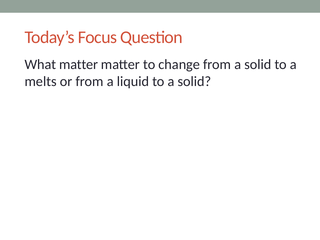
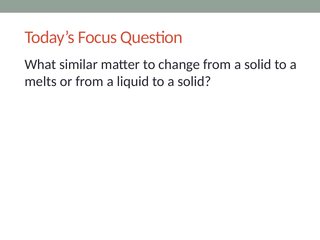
What matter: matter -> similar (79, 64)
